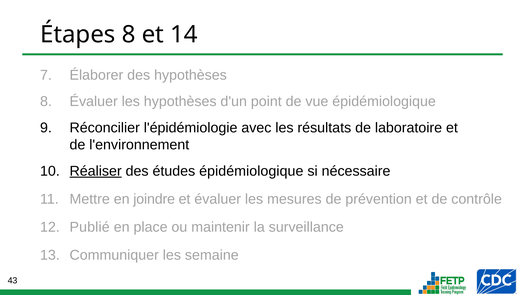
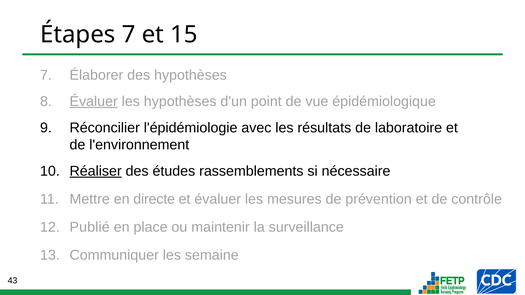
Étapes 8: 8 -> 7 (129, 35)
14: 14 -> 15 (184, 35)
Évaluer underline: none -> present (94, 102)
études épidémiologique: épidémiologique -> rassemblements (251, 171)
joindre: joindre -> directe (154, 199)
